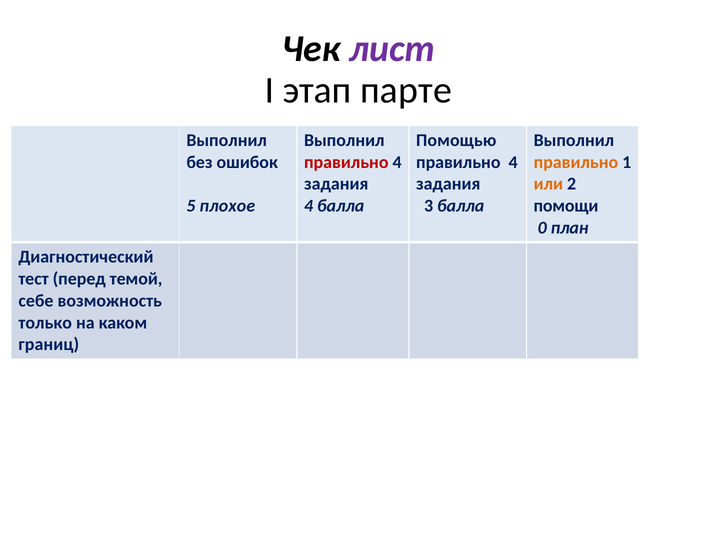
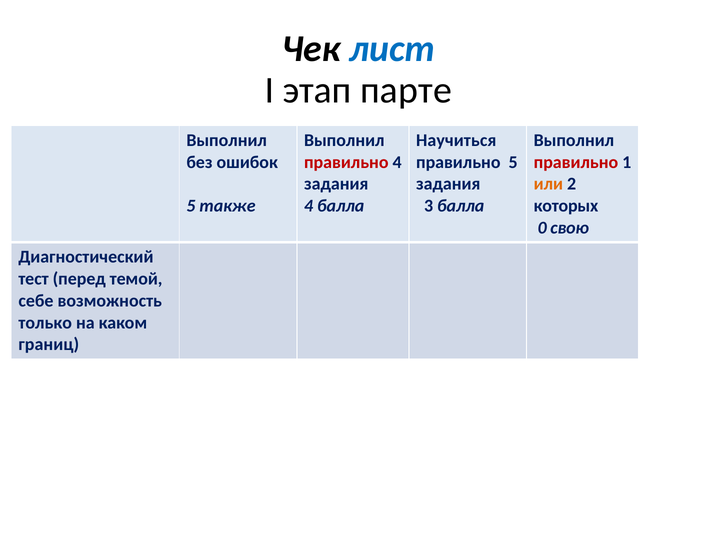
лист colour: purple -> blue (392, 49)
Помощью: Помощью -> Научиться (456, 140)
4: 4 -> 5 (513, 162)
правильно colour: orange -> red (576, 162)
плохое: плохое -> также (227, 206)
помощи: помощи -> которых (566, 206)
план: план -> свою (570, 228)
